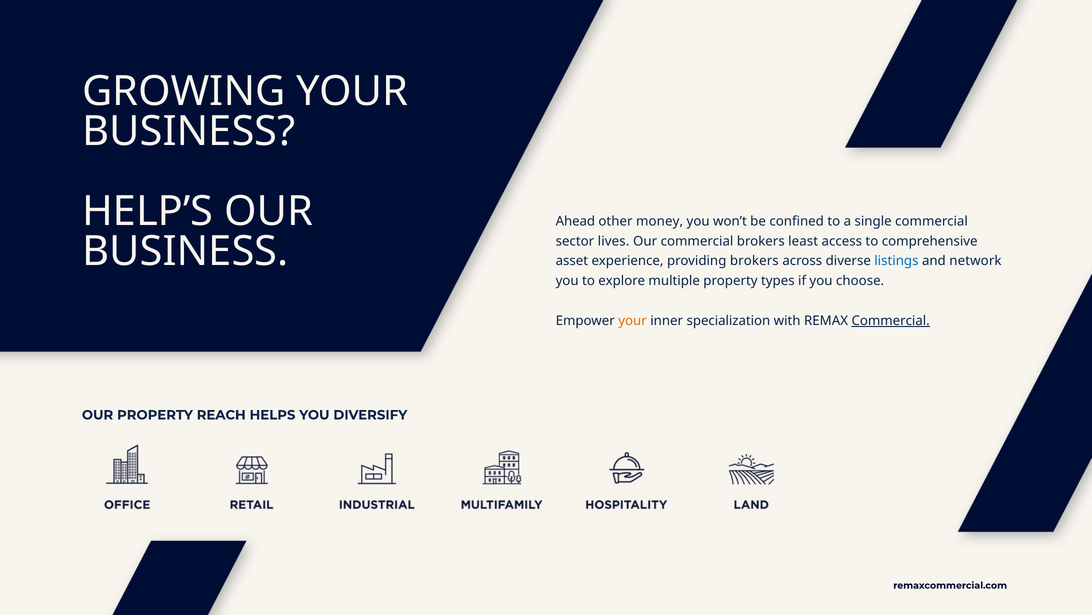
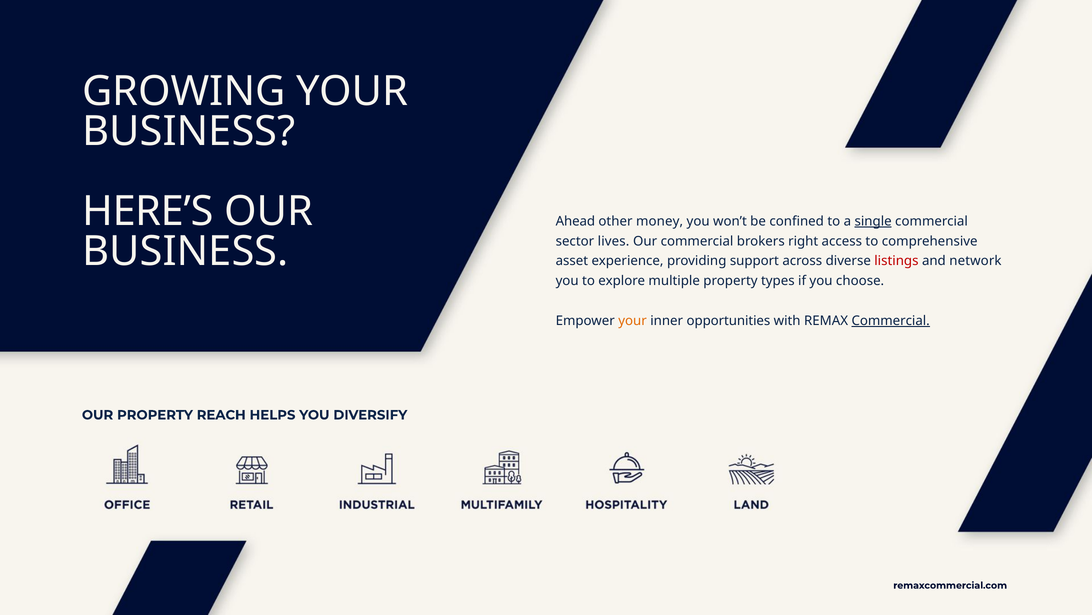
HELP’S: HELP’S -> HERE’S (148, 211)
single underline: none -> present (873, 221)
least: least -> right (803, 241)
providing brokers: brokers -> support (754, 261)
listings colour: blue -> red (896, 261)
specialization: specialization -> opportunities (728, 321)
